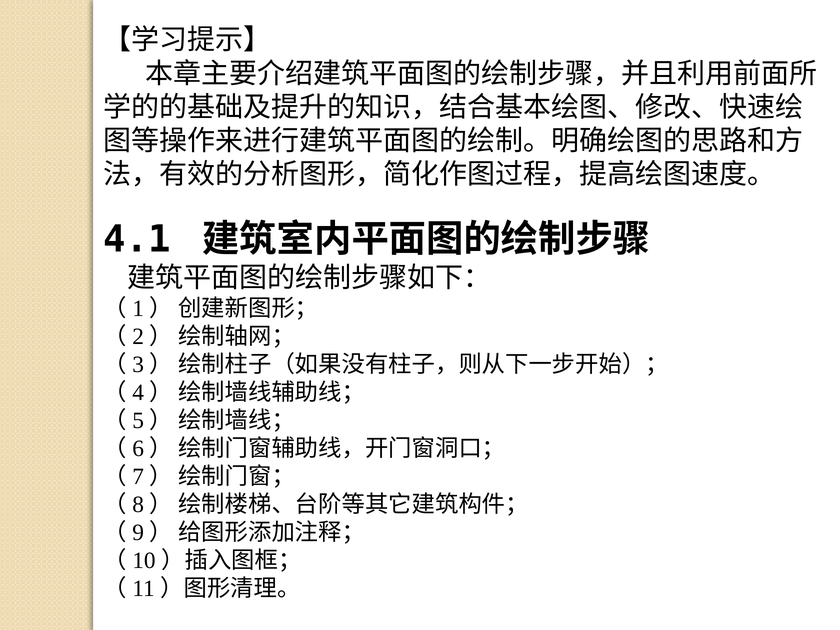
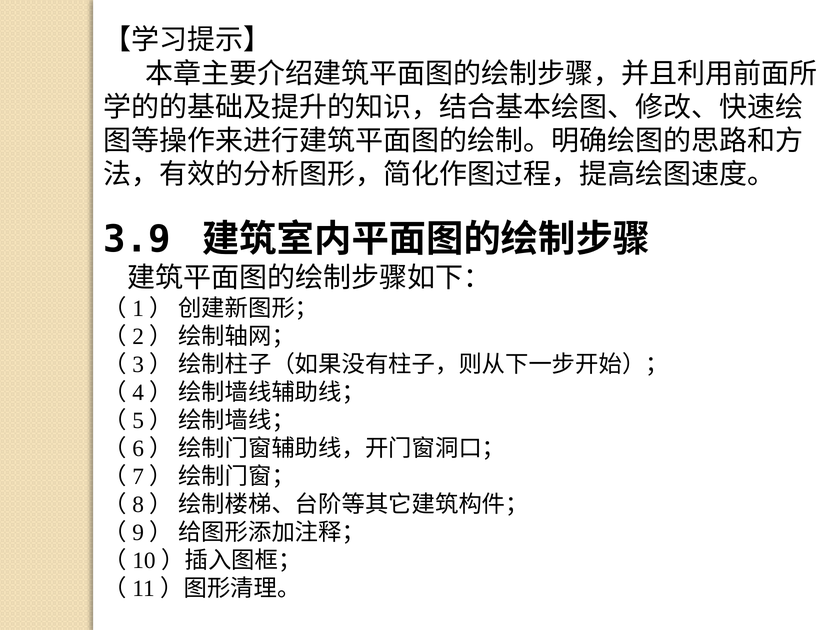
4.1: 4.1 -> 3.9 (137, 240)
